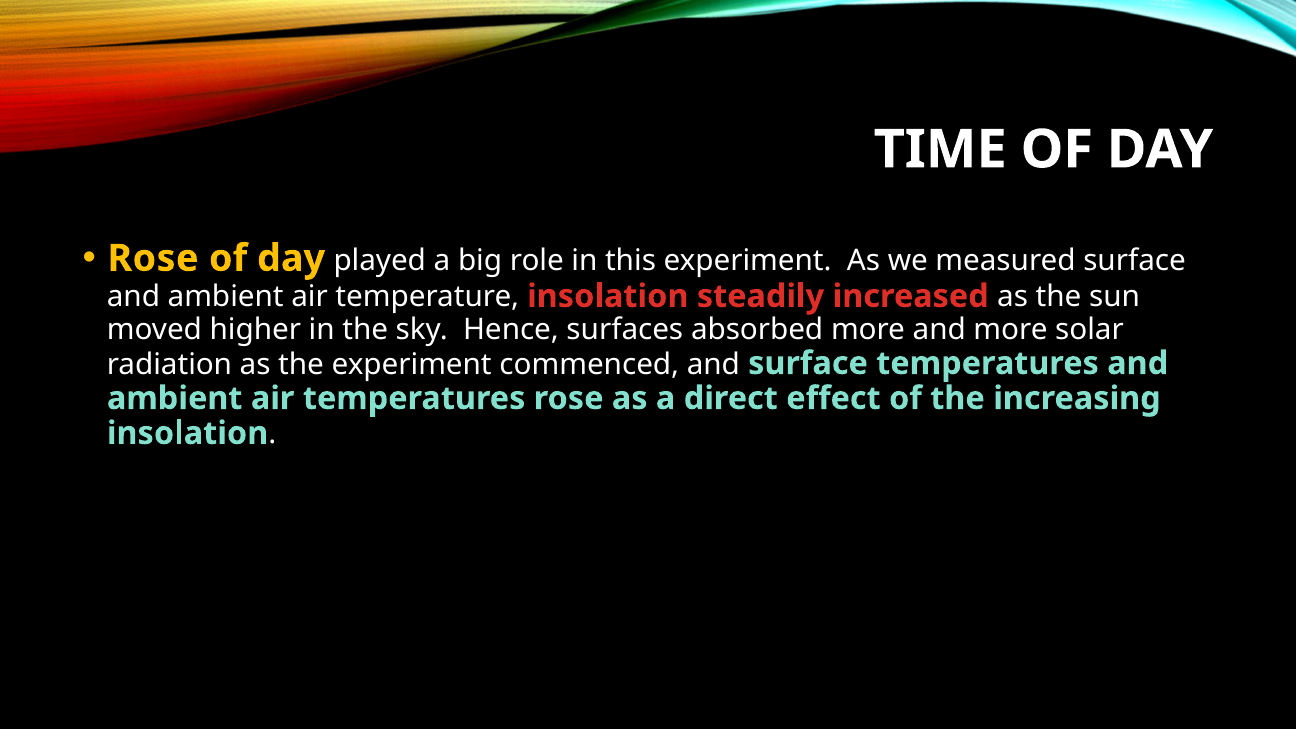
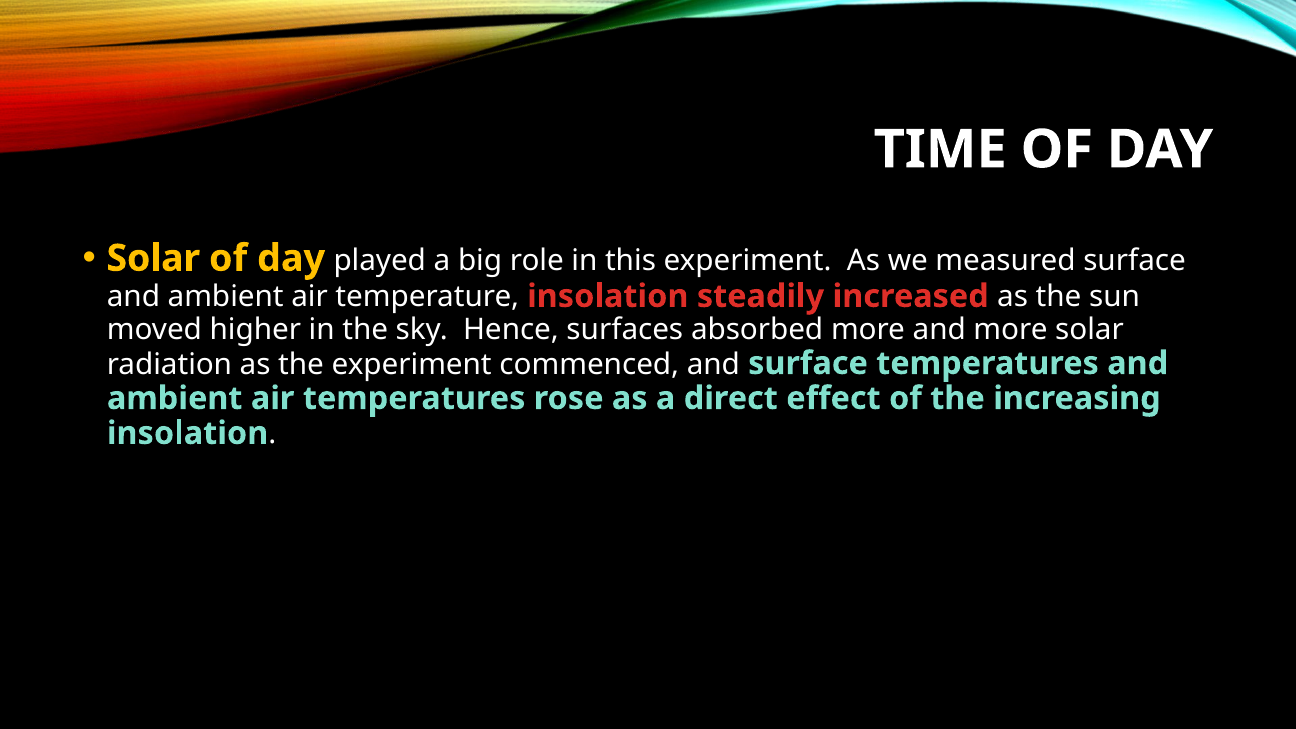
Rose: Rose -> Solar (153, 258)
